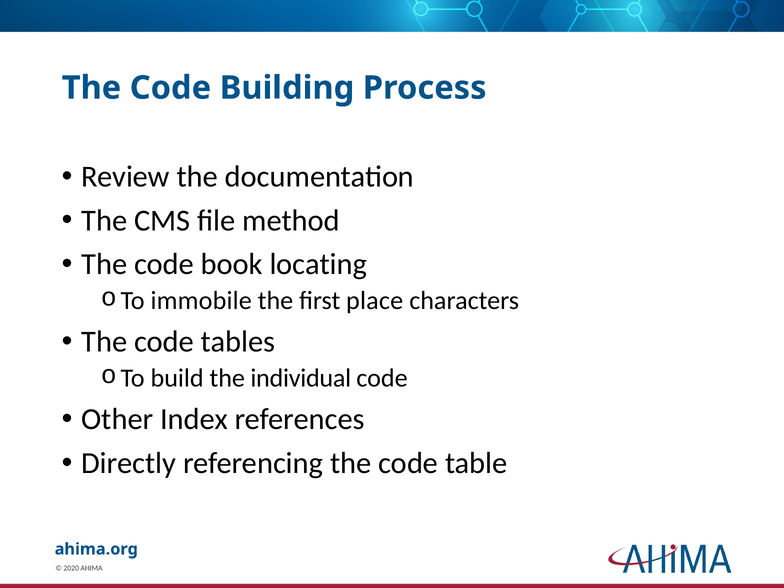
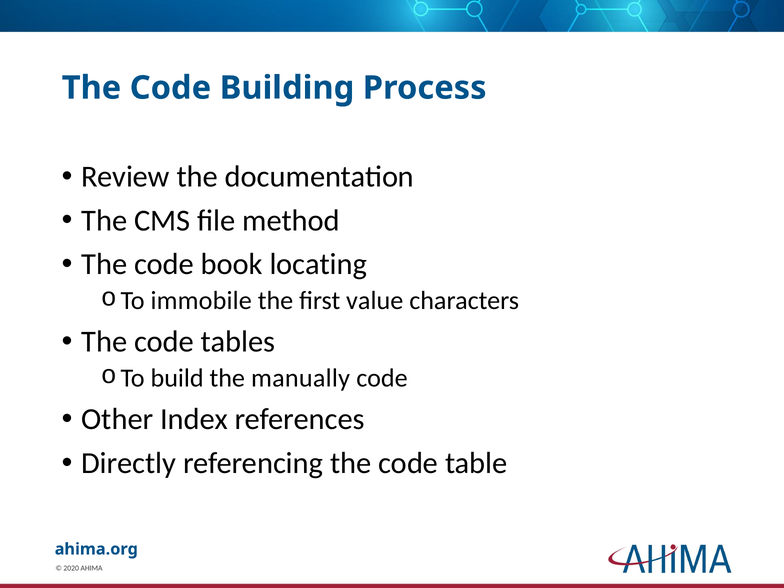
place: place -> value (375, 300)
individual: individual -> manually (301, 378)
